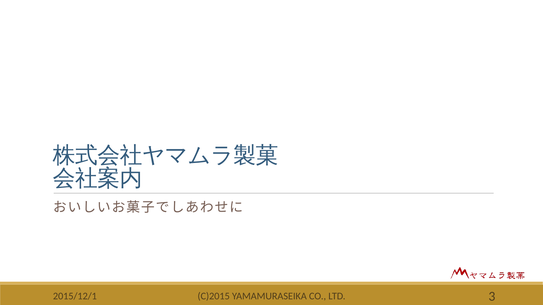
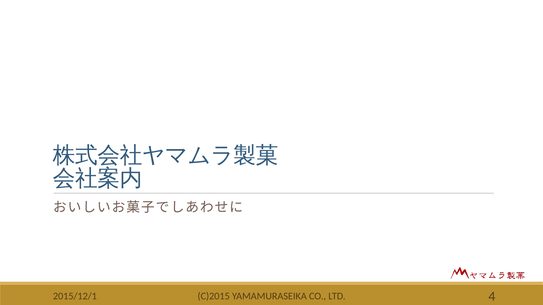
3: 3 -> 4 (492, 297)
